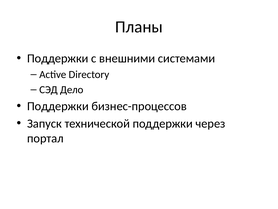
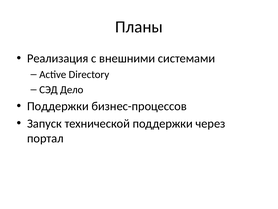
Поддержки: Поддержки -> Реализация (58, 58)
